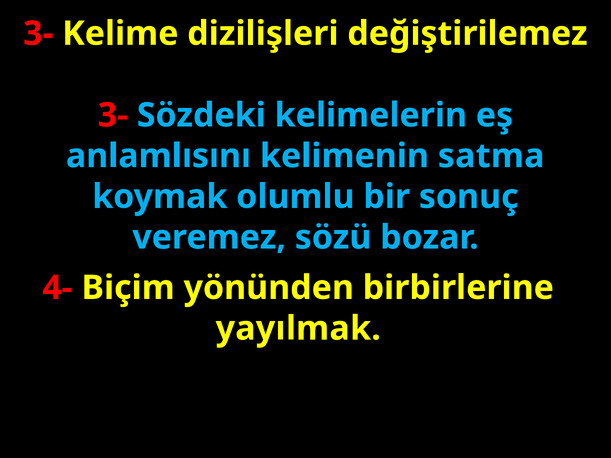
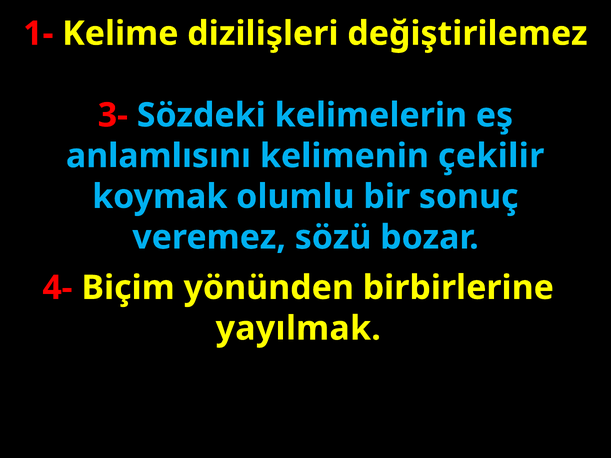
3-: 3- -> 1- (38, 34)
satma: satma -> çekilir (491, 156)
